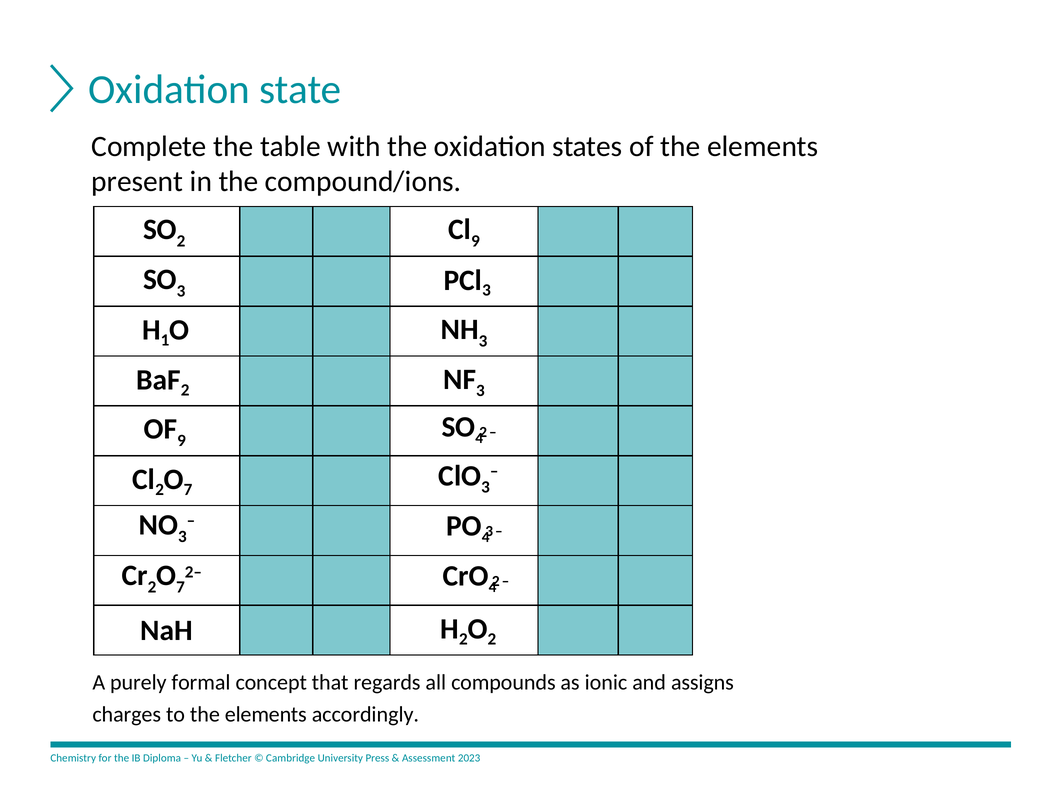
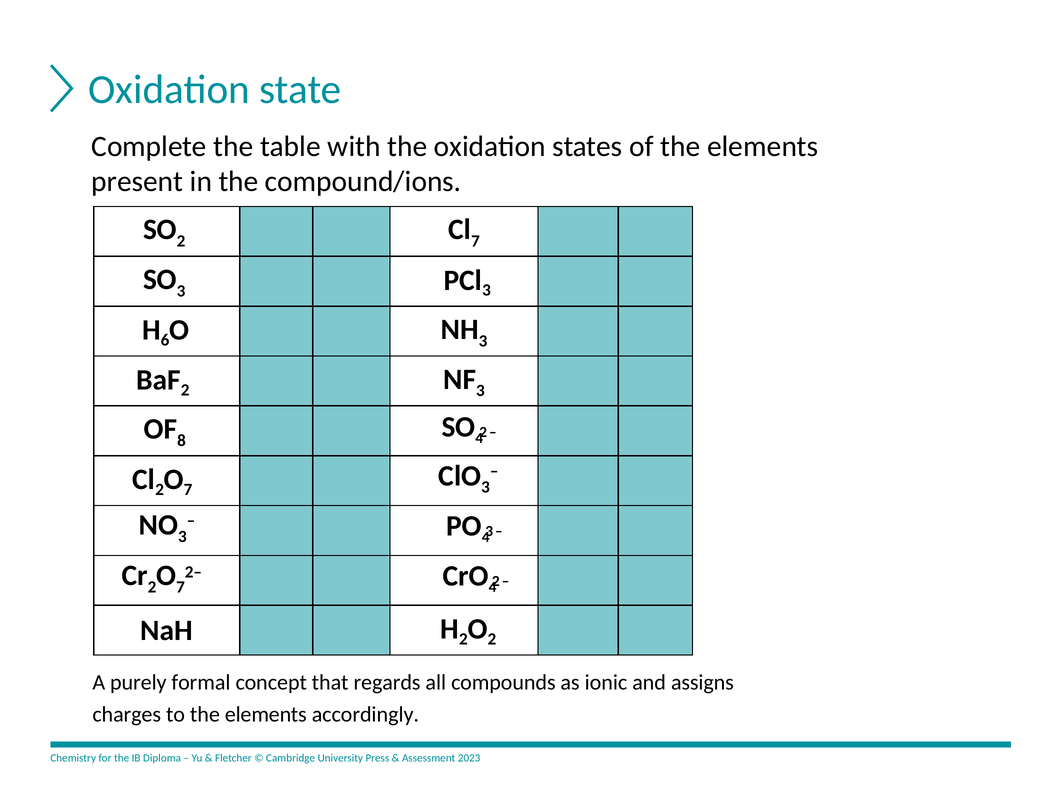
9: 9 -> 7 (476, 241)
1: 1 -> 6 (165, 340)
OF 9: 9 -> 8 (181, 440)
